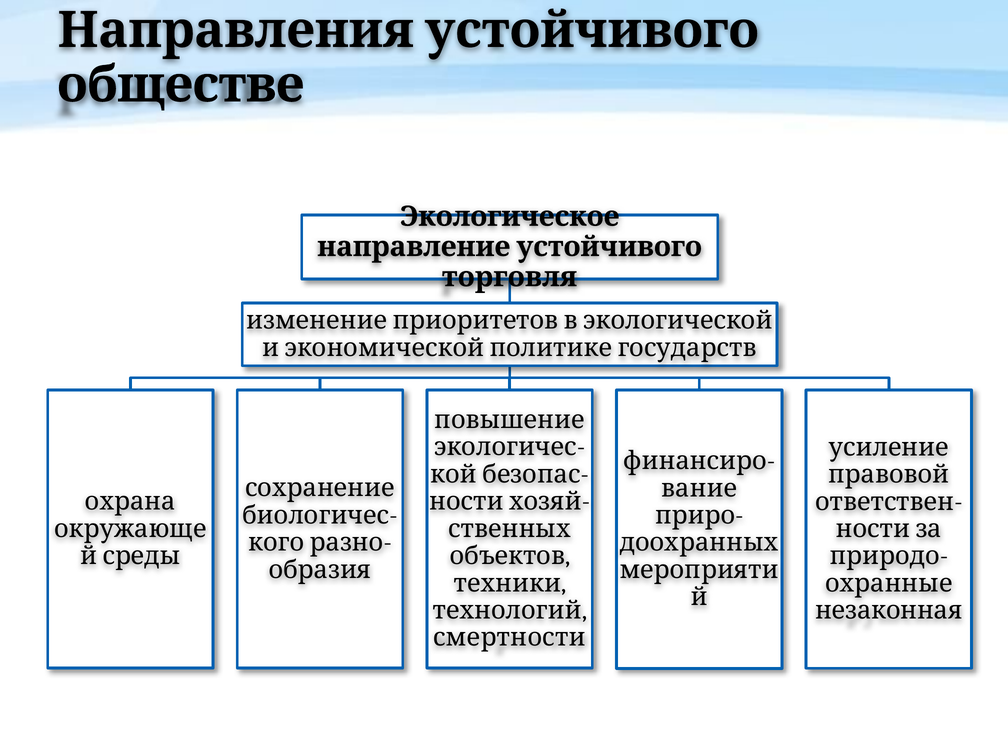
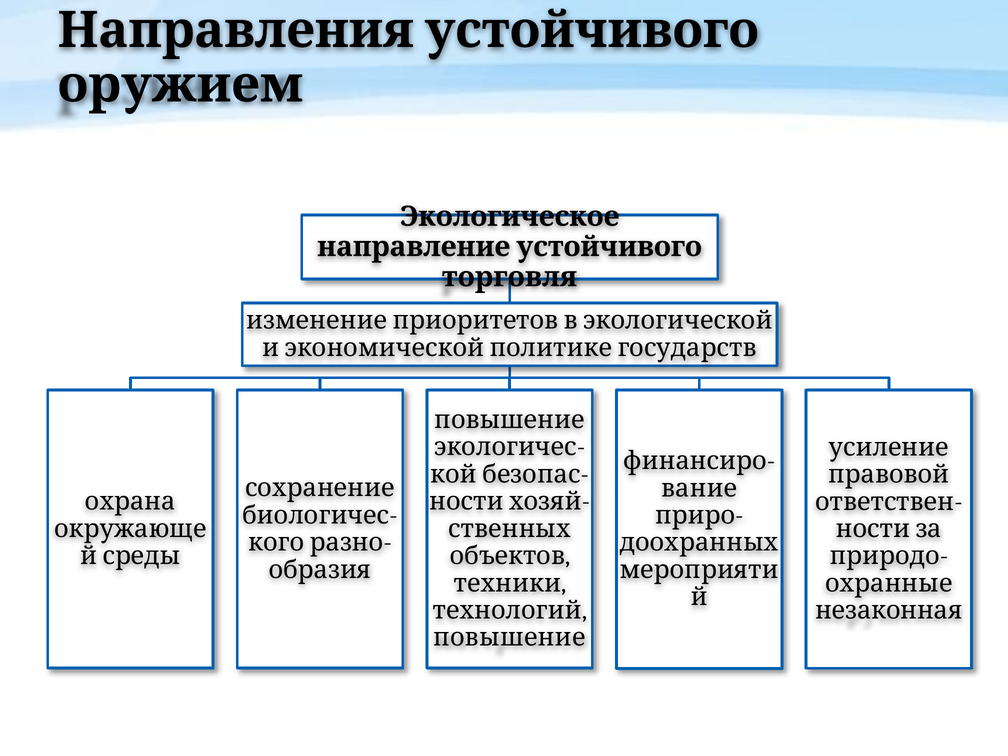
обществе: обществе -> оружием (180, 85)
смертности: смертности -> повышение (509, 638)
